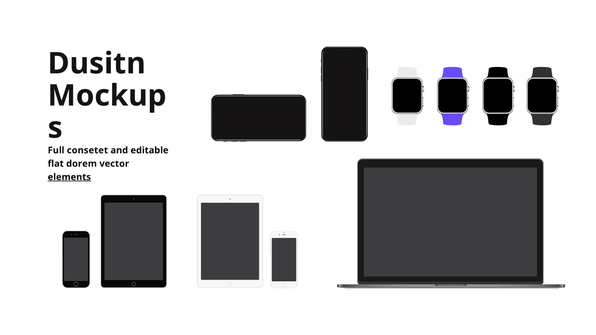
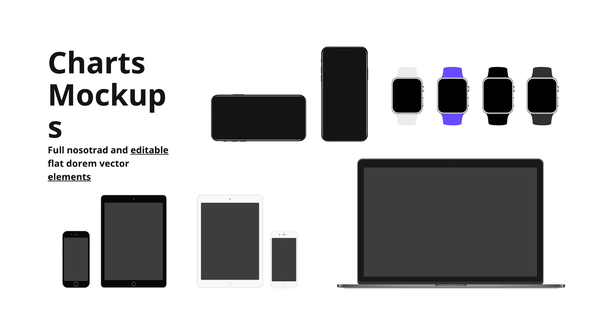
Dusitn: Dusitn -> Charts (97, 64)
consetet: consetet -> nosotrad (88, 150)
editable underline: none -> present (150, 150)
